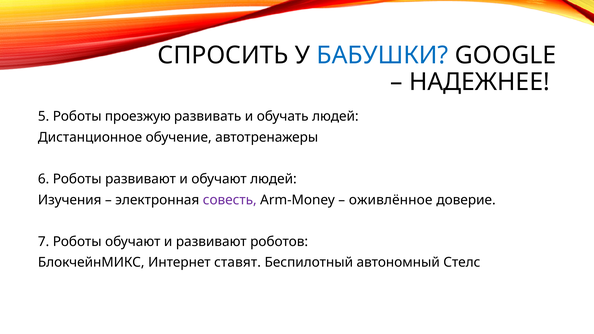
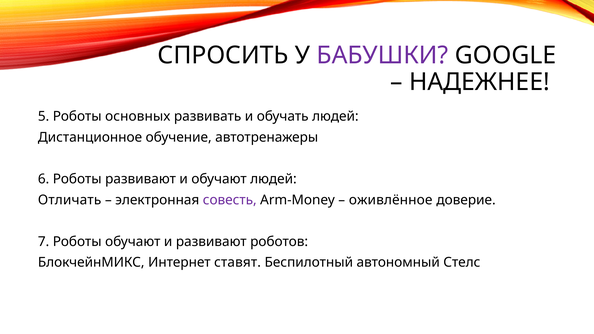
БАБУШКИ colour: blue -> purple (382, 55)
проезжую: проезжую -> основных (138, 116)
Изучения: Изучения -> Отличать (70, 200)
